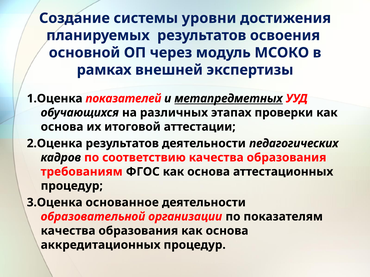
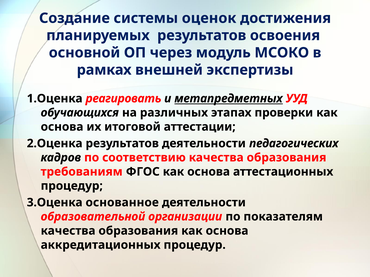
уровни: уровни -> оценок (209, 18)
показателей: показателей -> реагировать (123, 99)
